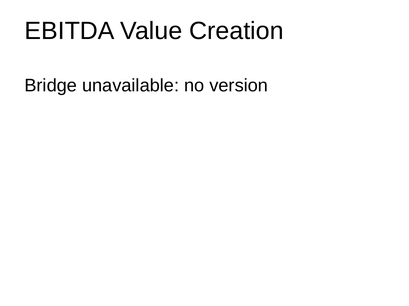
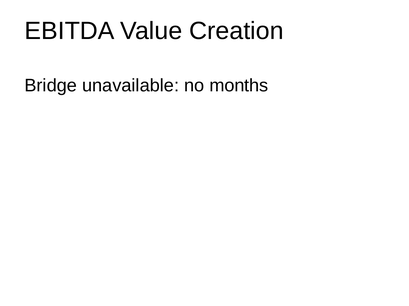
version: version -> months (239, 86)
